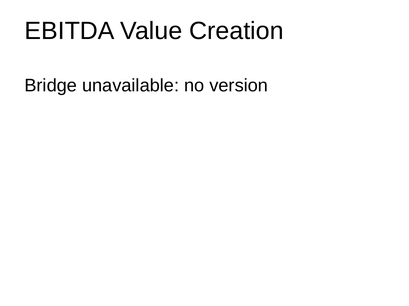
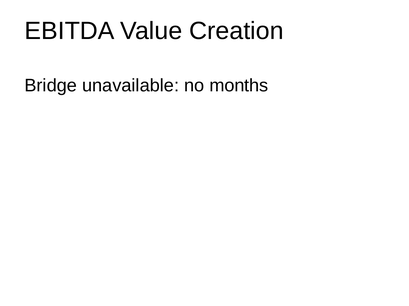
version: version -> months (239, 86)
